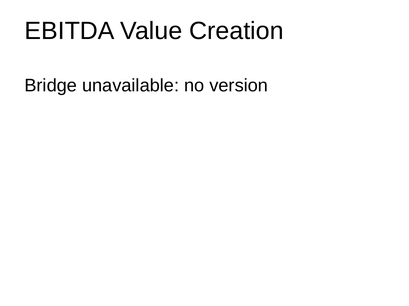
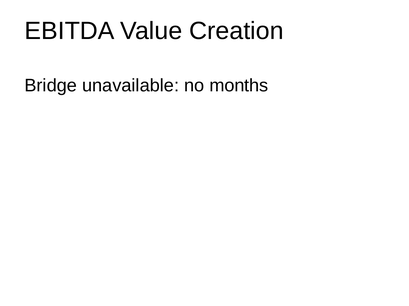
version: version -> months (239, 86)
